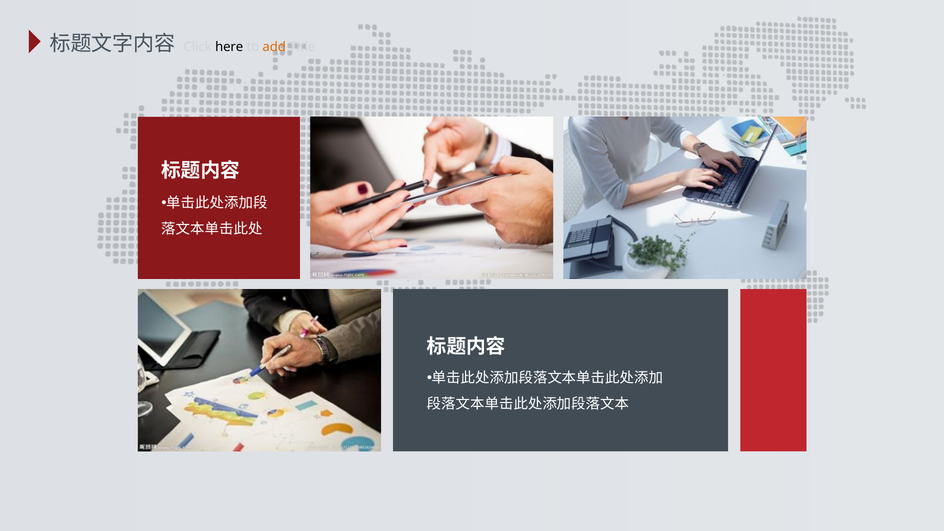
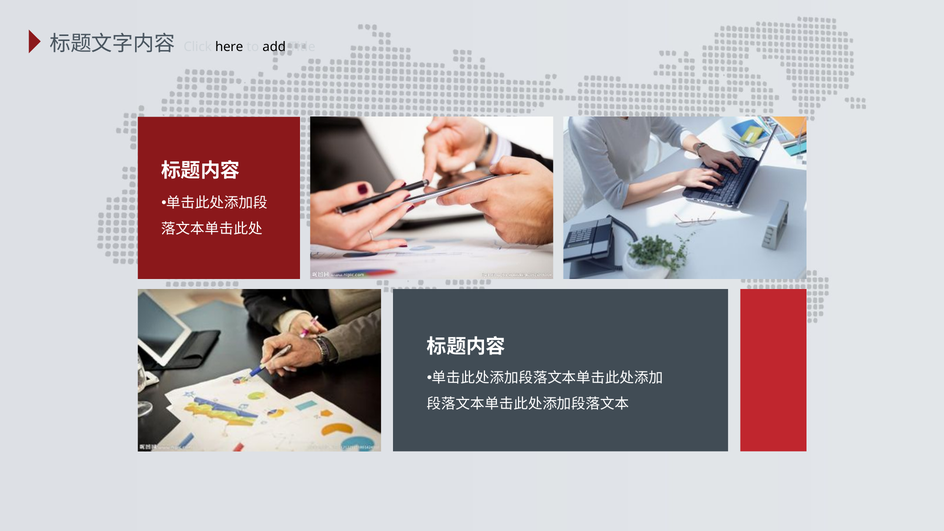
add colour: orange -> black (274, 47)
